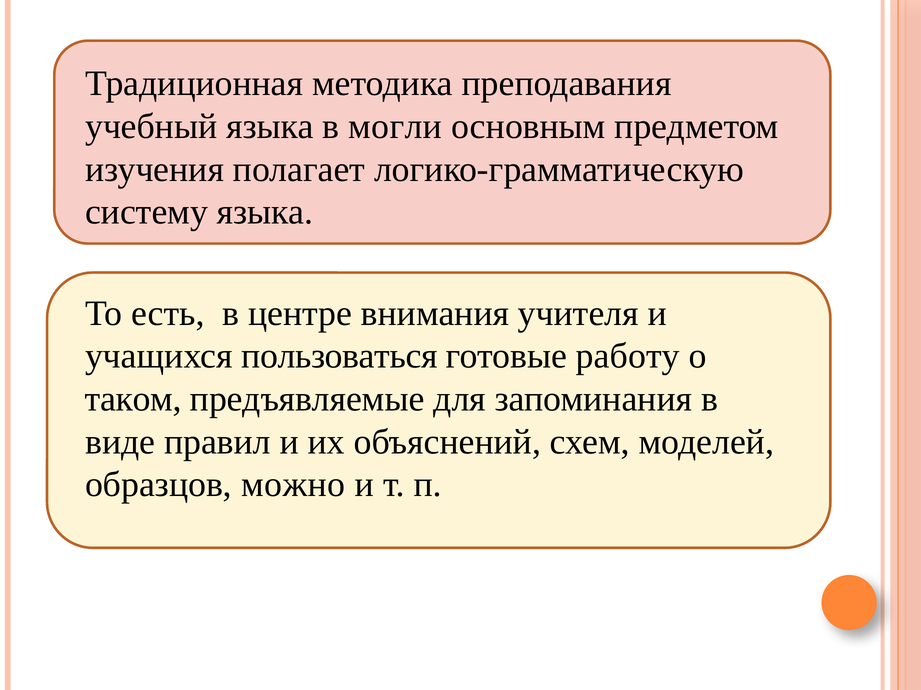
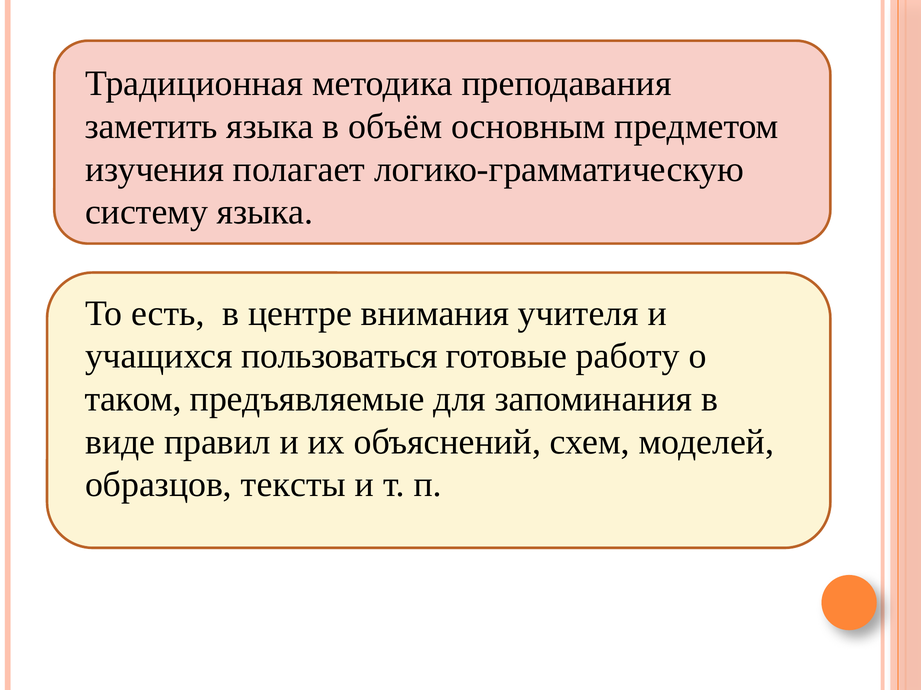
учебный: учебный -> заметить (151, 127)
могли: могли -> объём (395, 127)
можно: можно -> тексты (293, 485)
